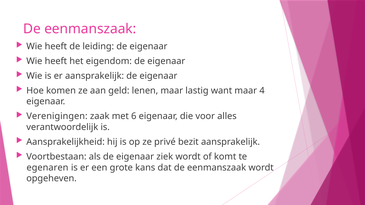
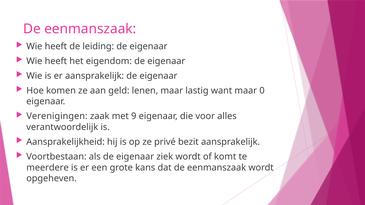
4: 4 -> 0 (262, 91)
6: 6 -> 9 (134, 116)
egenaren: egenaren -> meerdere (47, 168)
